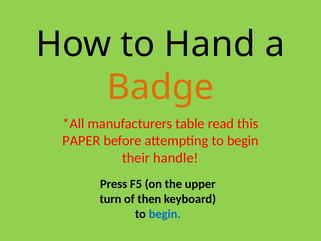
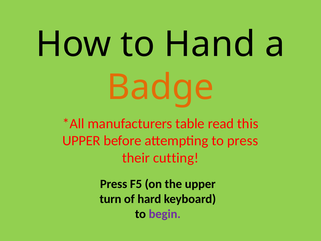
PAPER: PAPER -> UPPER (81, 141)
attempting to begin: begin -> press (243, 141)
handle: handle -> cutting (176, 158)
then: then -> hard (149, 199)
begin colour: blue -> purple (165, 214)
